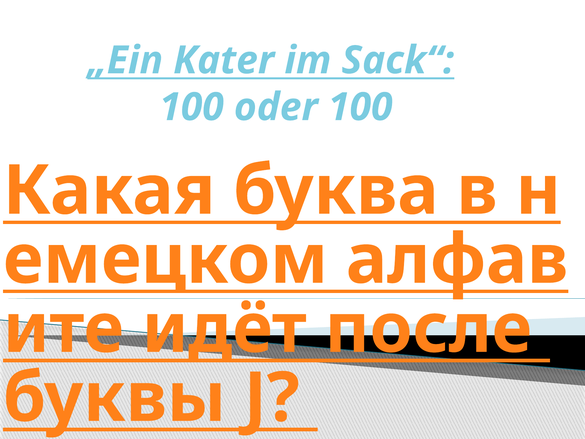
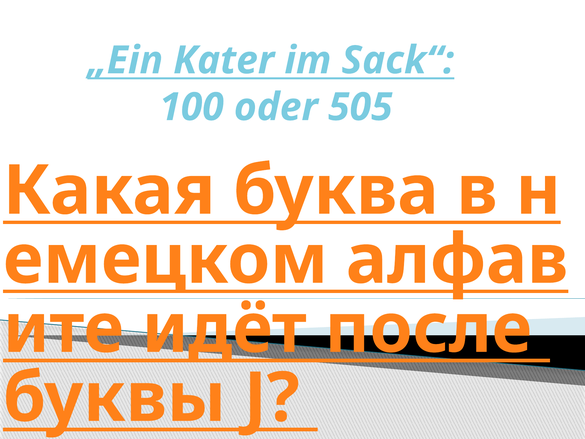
oder 100: 100 -> 505 (360, 107)
